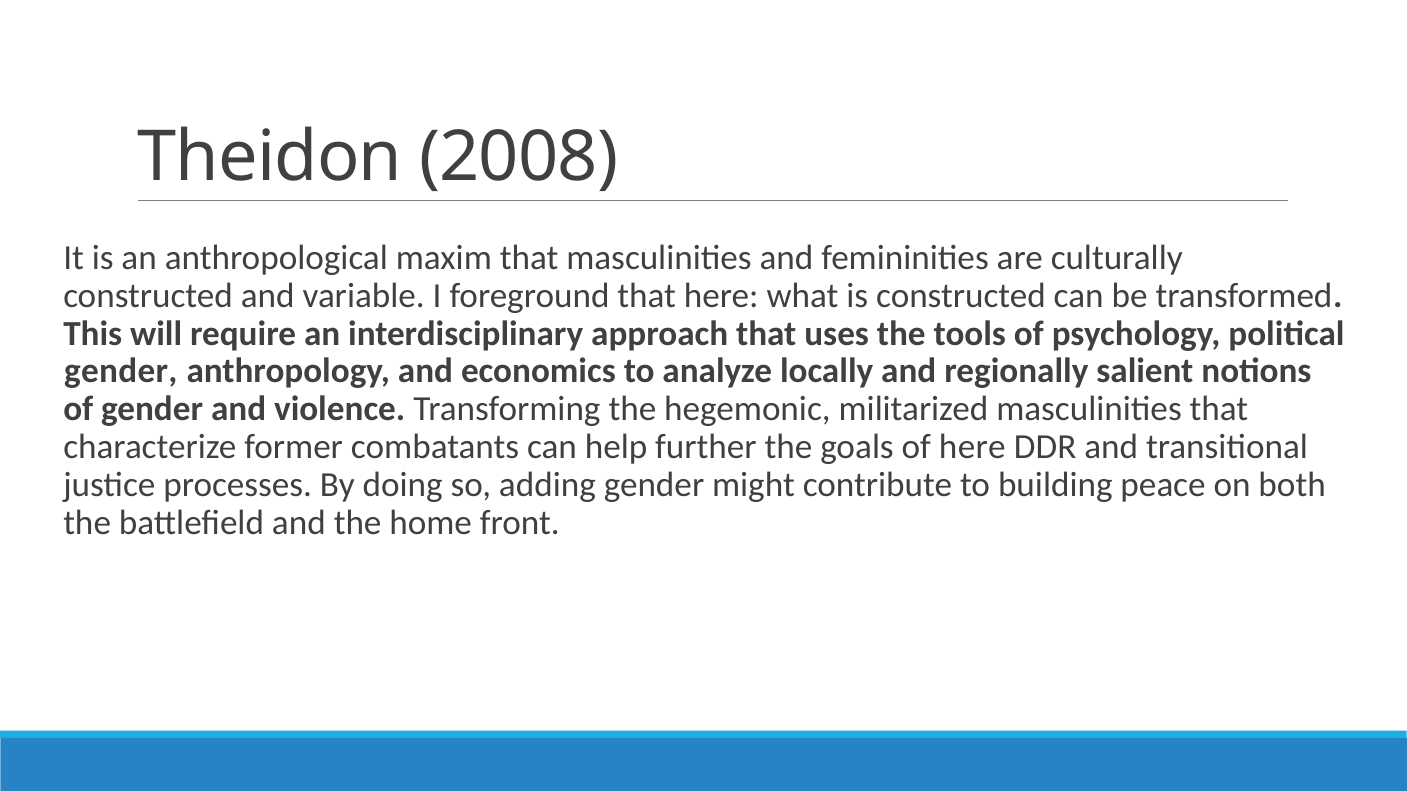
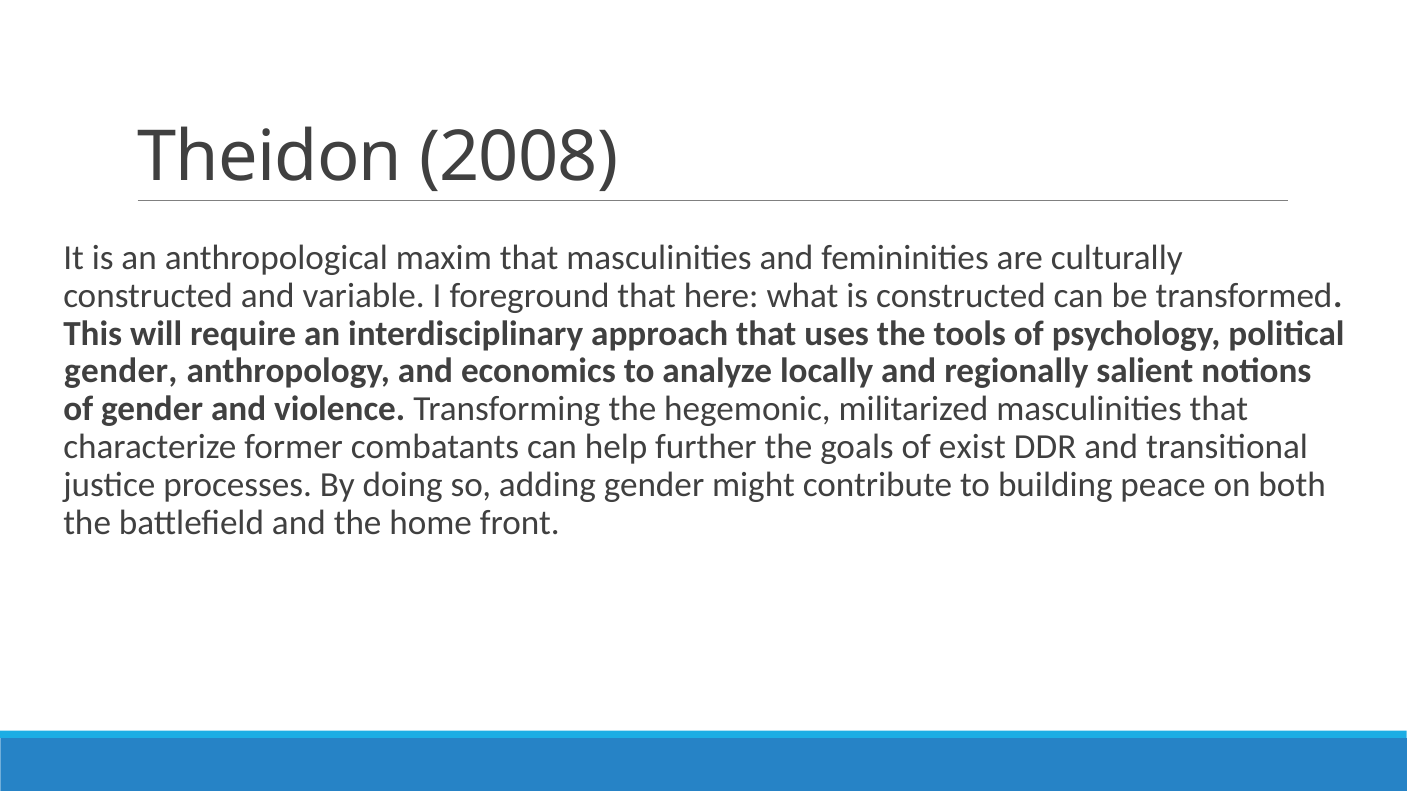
of here: here -> exist (972, 448)
